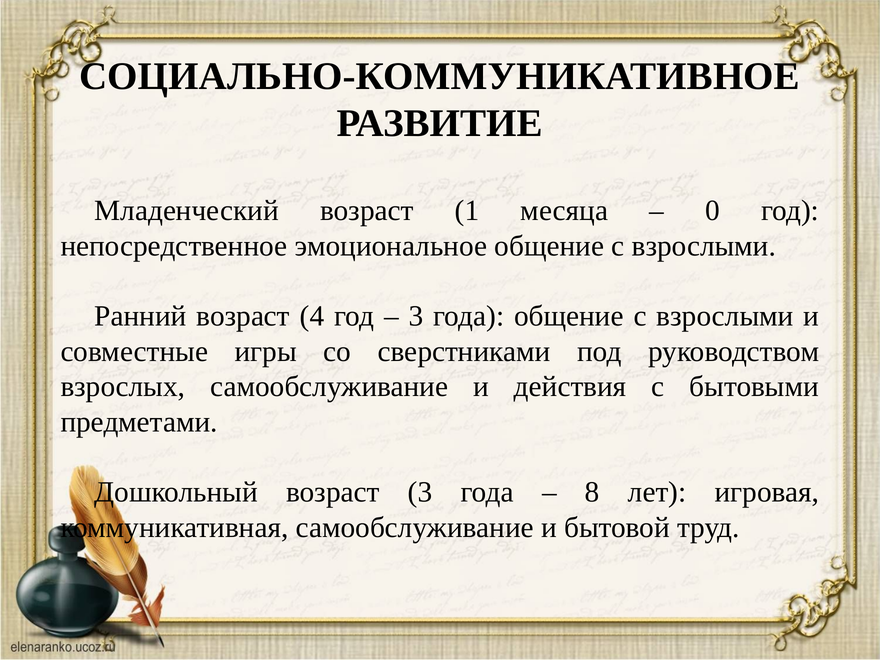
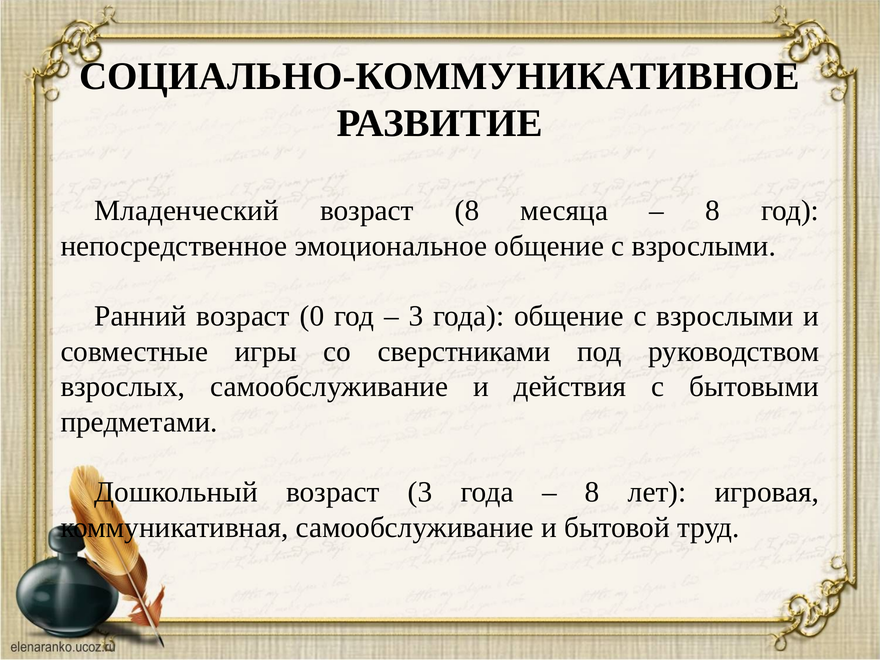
возраст 1: 1 -> 8 (467, 211)
0: 0 -> 8 (712, 211)
4: 4 -> 0 (312, 316)
